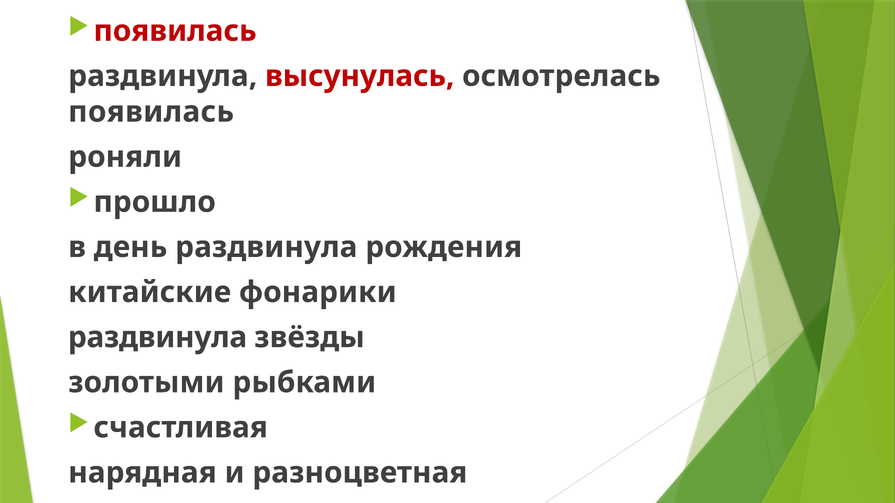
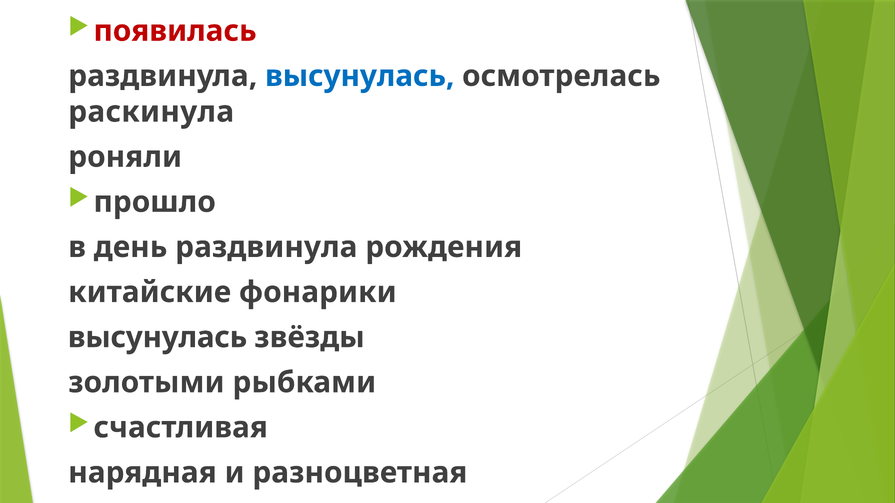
высунулась colour: red -> blue (360, 76)
появилась: появилась -> раскинула (151, 112)
раздвинула: раздвинула -> высунулась (158, 338)
